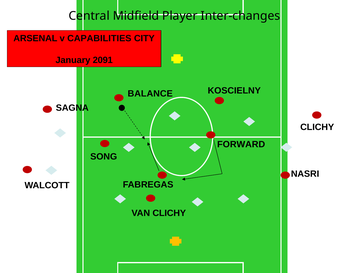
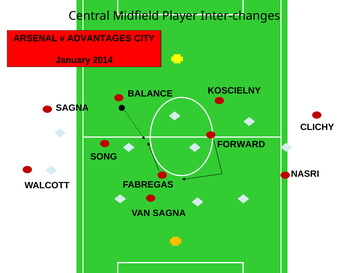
CAPABILITIES: CAPABILITIES -> ADVANTAGES (99, 38)
2091: 2091 -> 2014 (103, 60)
VAN CLICHY: CLICHY -> SAGNA (169, 213)
